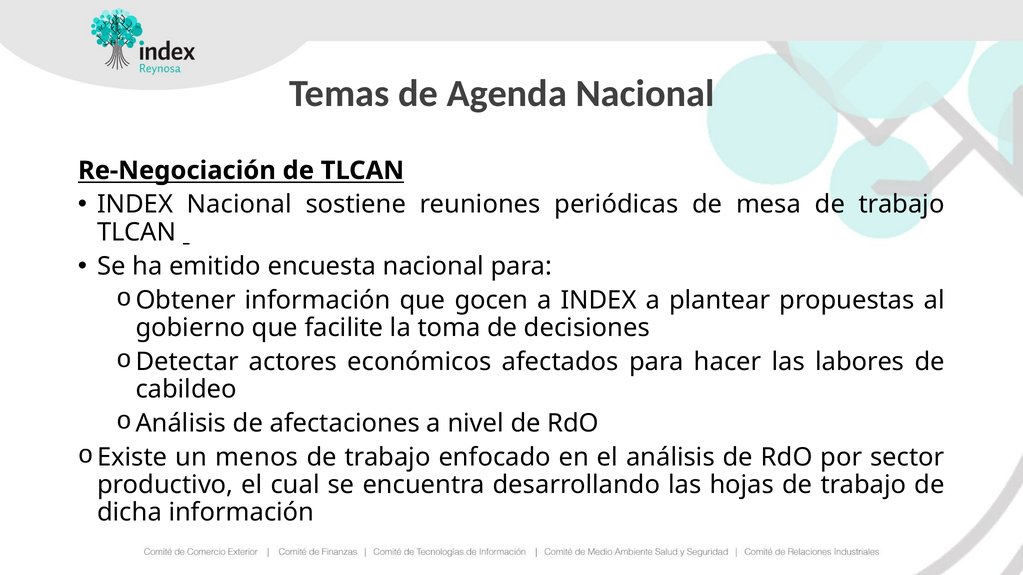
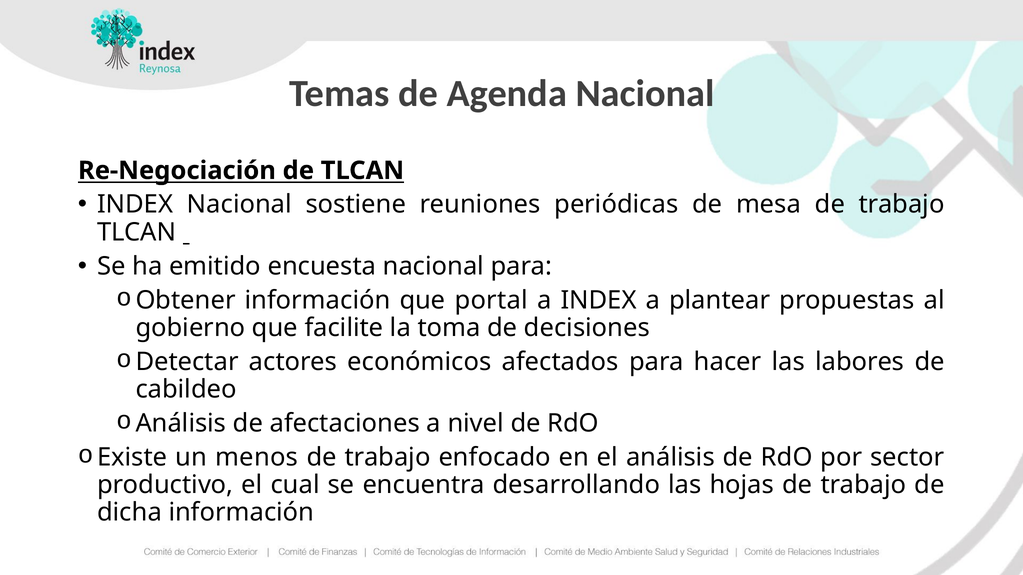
gocen: gocen -> portal (491, 300)
